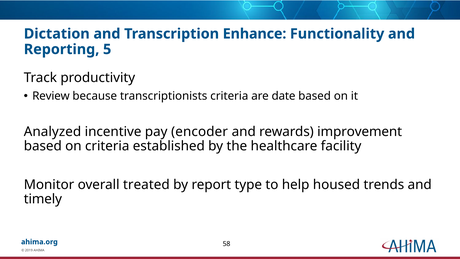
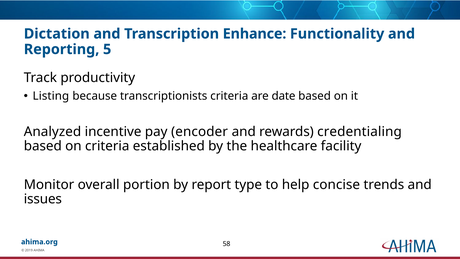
Review: Review -> Listing (51, 96)
improvement: improvement -> credentialing (360, 131)
treated: treated -> portion (146, 185)
housed: housed -> concise (336, 185)
timely: timely -> issues (43, 199)
